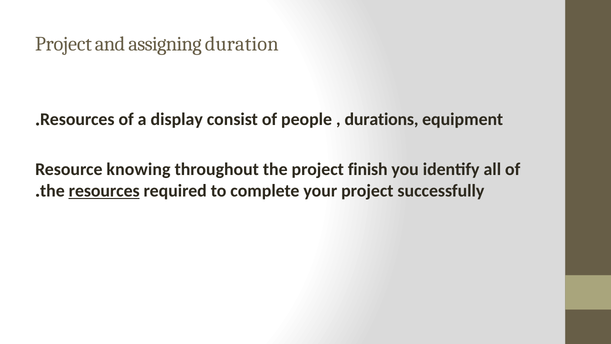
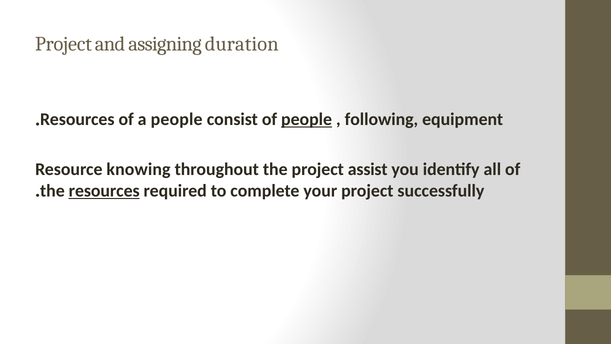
a display: display -> people (177, 119)
people underline: none -> present (307, 119)
durations: durations -> following (381, 119)
finish: finish -> assist (368, 169)
